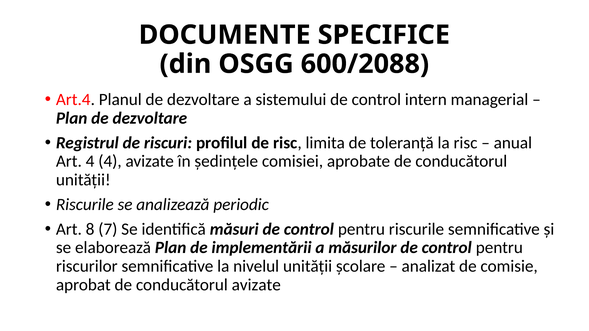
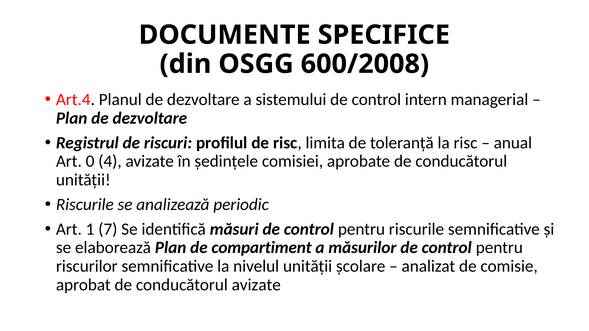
600/2088: 600/2088 -> 600/2008 (365, 64)
Art 4: 4 -> 0 (90, 161)
8: 8 -> 1 (90, 229)
implementării: implementării -> compartiment (262, 248)
